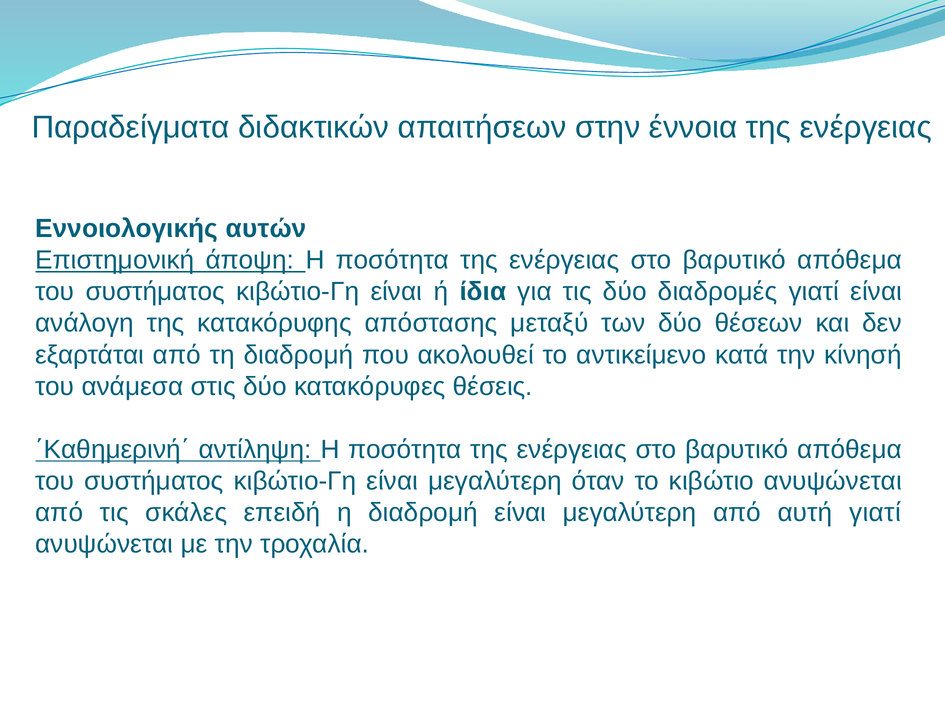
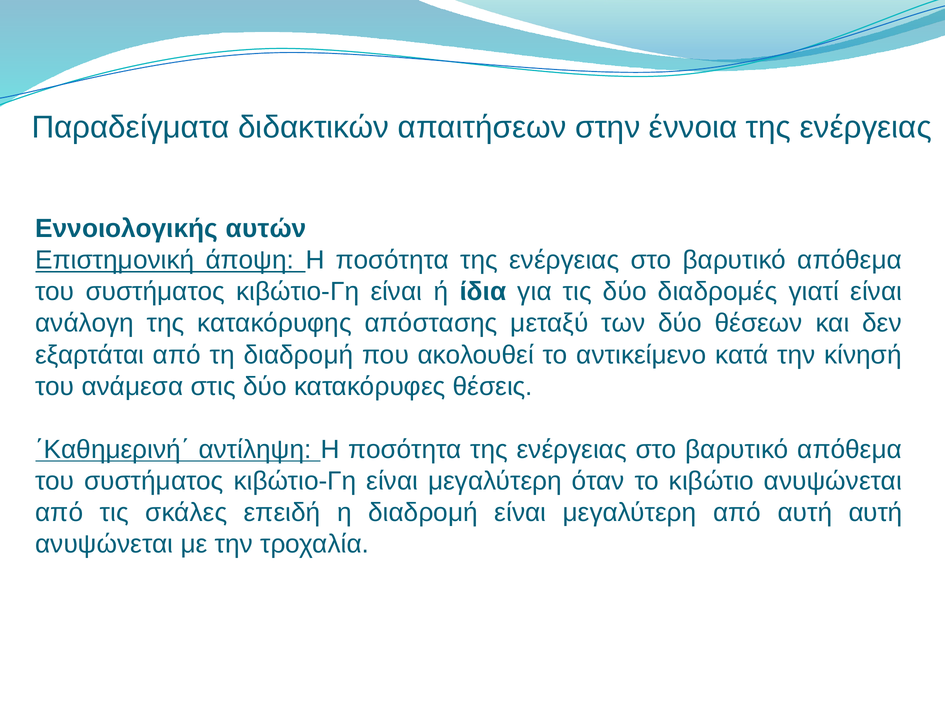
αυτή γιατί: γιατί -> αυτή (875, 512)
